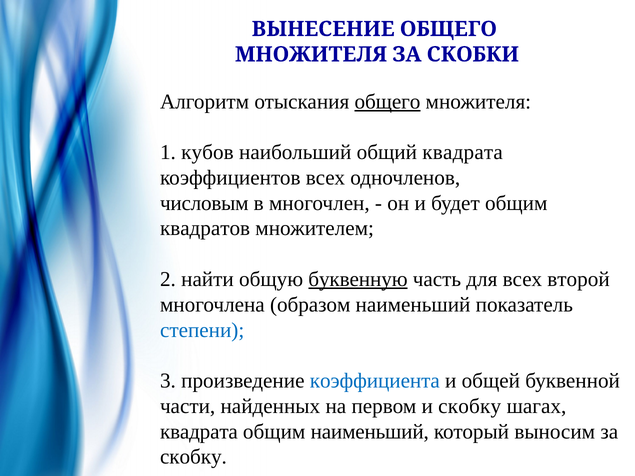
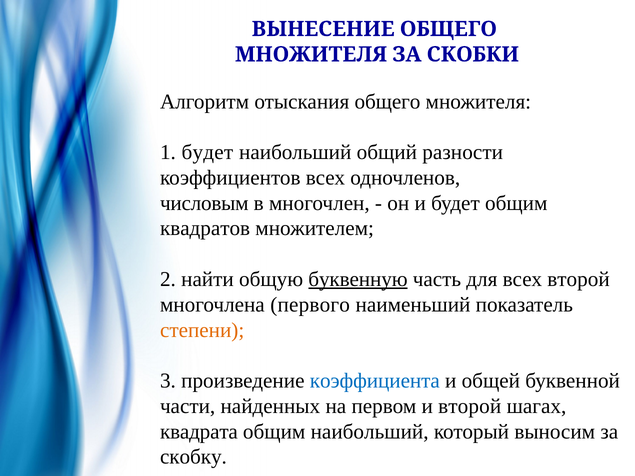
общего underline: present -> none (387, 102)
1 кубов: кубов -> будет (207, 152)
общий квадрата: квадрата -> разности (463, 152)
образом: образом -> первого (310, 305)
степени colour: blue -> orange (202, 330)
и скобку: скобку -> второй (470, 406)
общим наименьший: наименьший -> наибольший (370, 432)
